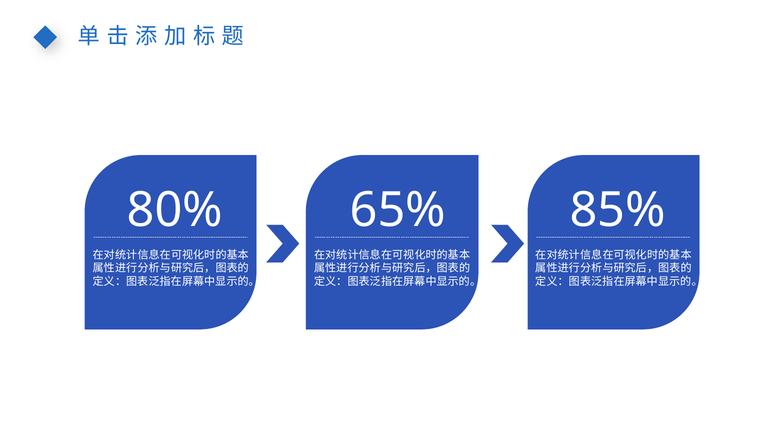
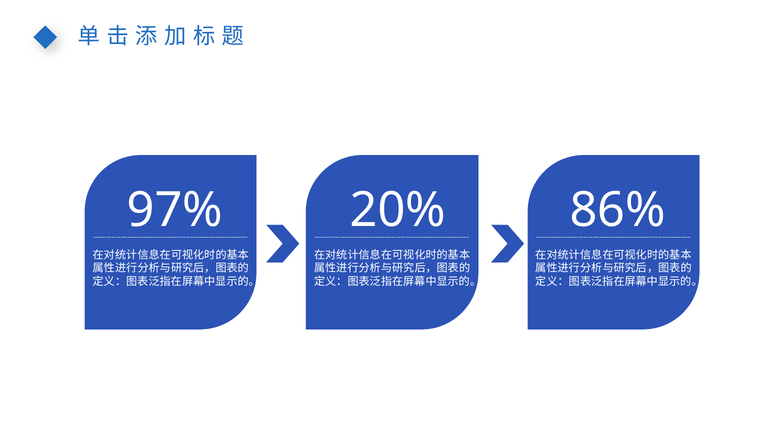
80%: 80% -> 97% (175, 210)
65%: 65% -> 20% (398, 210)
85%: 85% -> 86% (618, 210)
